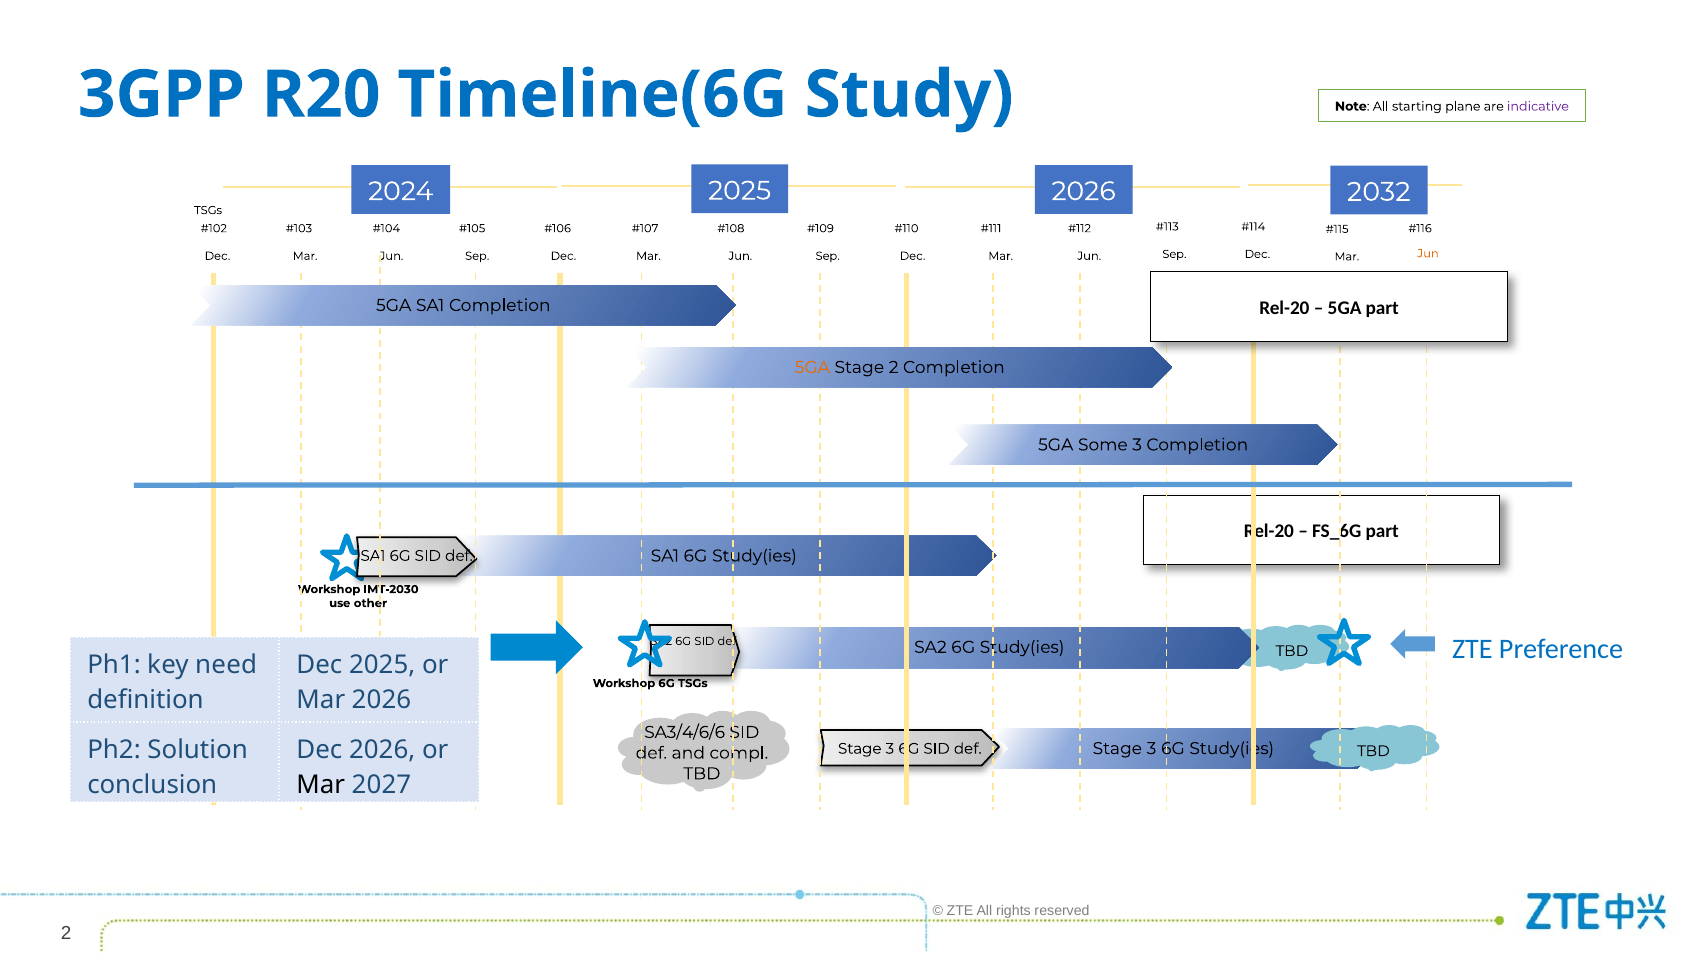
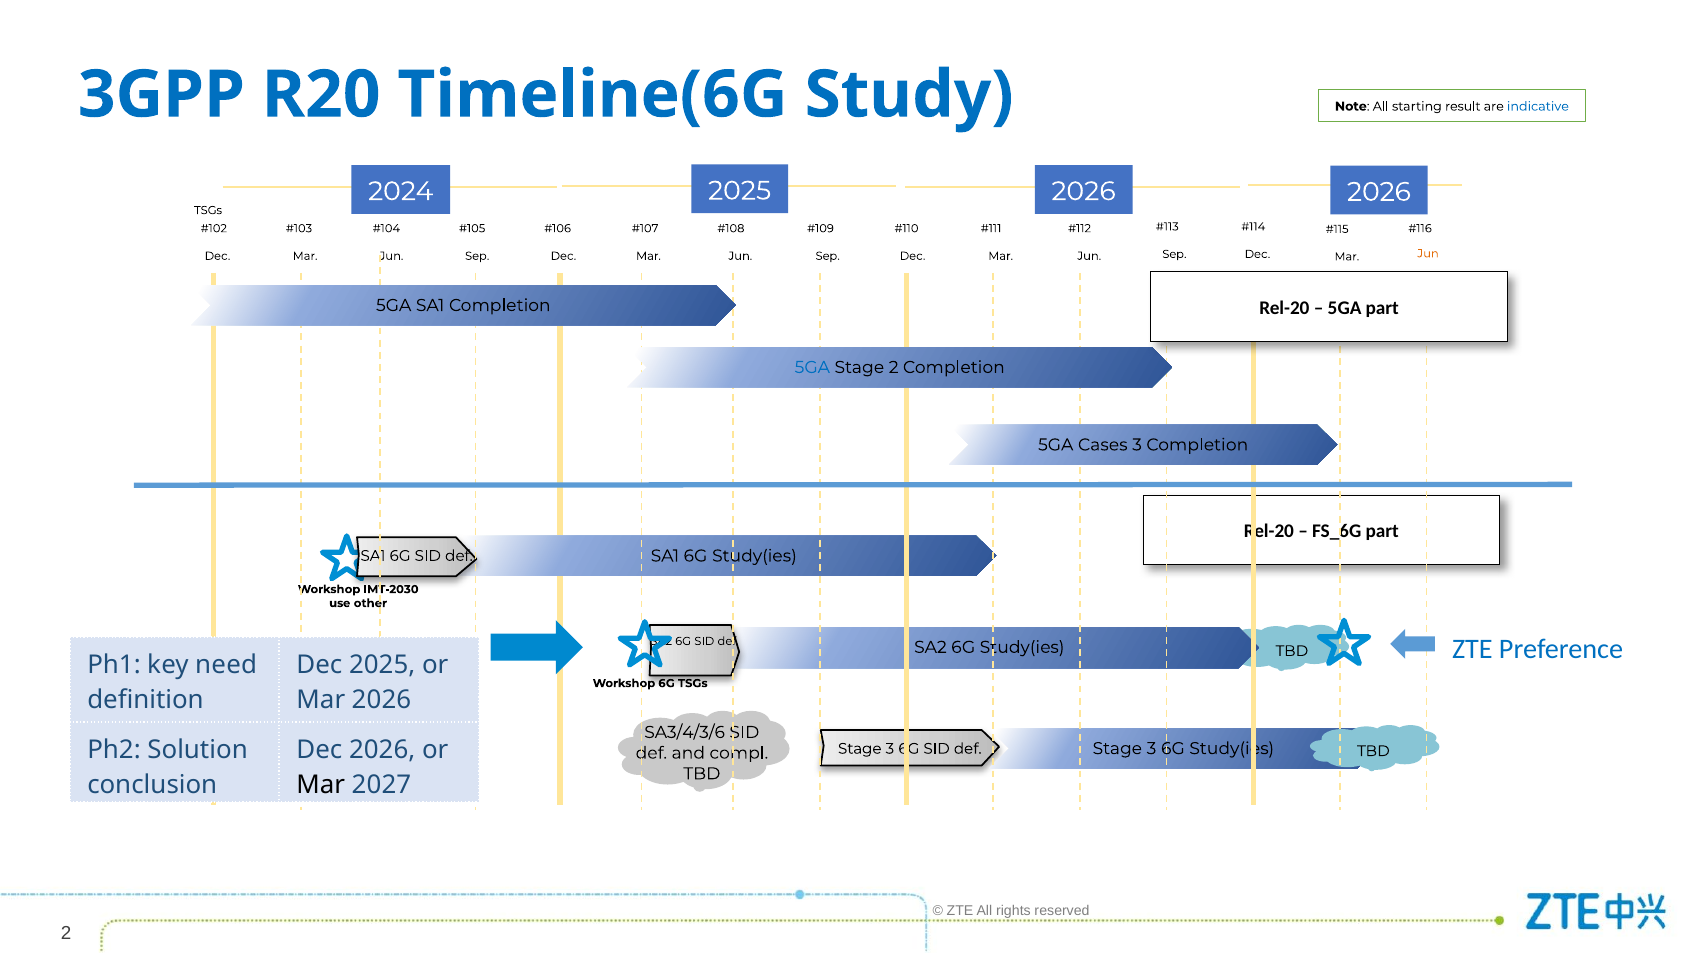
plane: plane -> result (1463, 106)
indicative colour: purple -> blue (1538, 106)
2032: 2032 -> 2026 (1379, 192)
5GA colour: orange -> blue (812, 367)
Some: Some -> Cases (1103, 445)
SA3/4/6/6: SA3/4/6/6 -> SA3/4/3/6 (685, 733)
